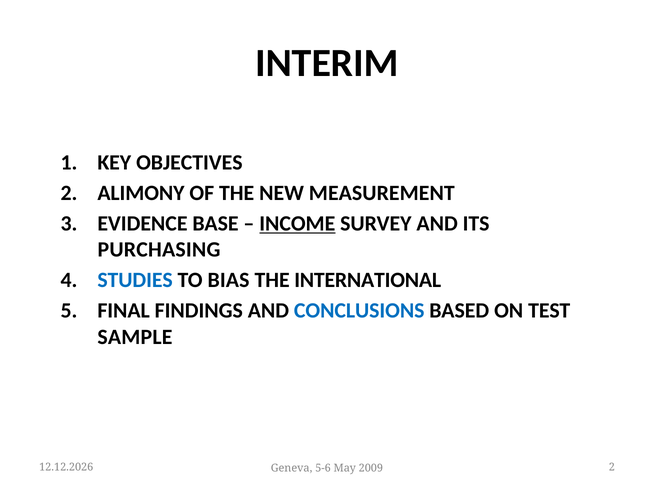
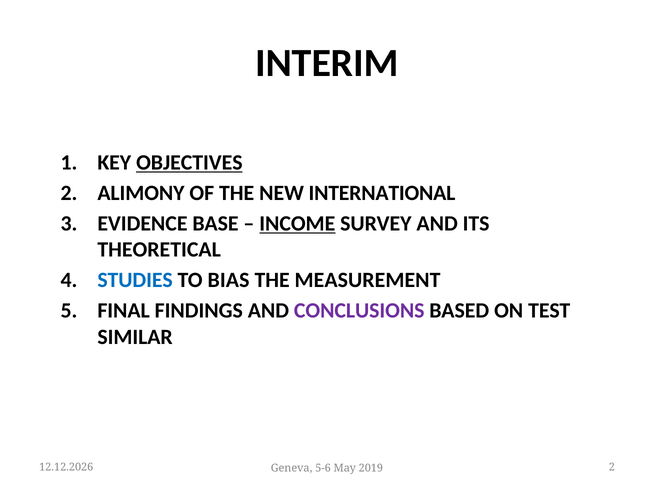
OBJECTIVES underline: none -> present (189, 163)
MEASUREMENT: MEASUREMENT -> INTERNATIONAL (382, 193)
PURCHASING: PURCHASING -> THEORETICAL (159, 250)
INTERNATIONAL: INTERNATIONAL -> MEASUREMENT (368, 281)
CONCLUSIONS colour: blue -> purple (359, 311)
SAMPLE: SAMPLE -> SIMILAR (135, 337)
2009: 2009 -> 2019 (371, 468)
